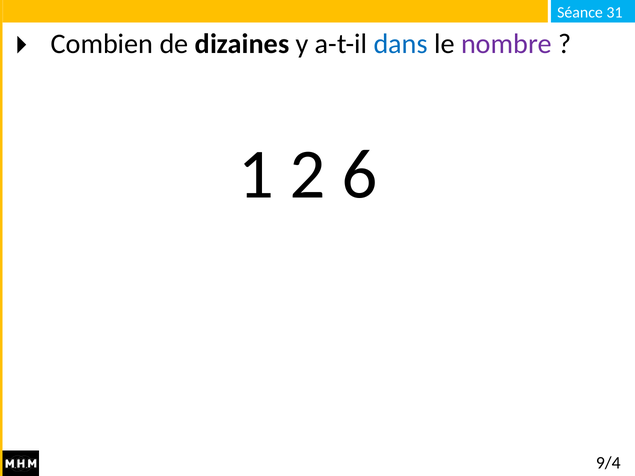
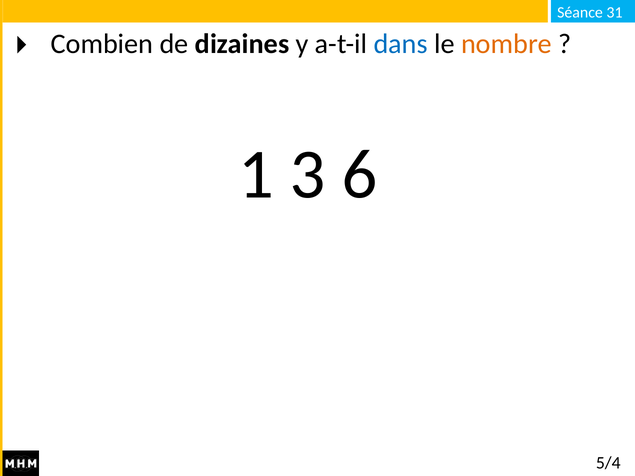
nombre colour: purple -> orange (506, 44)
2: 2 -> 3 (308, 175)
9/4: 9/4 -> 5/4 (608, 463)
